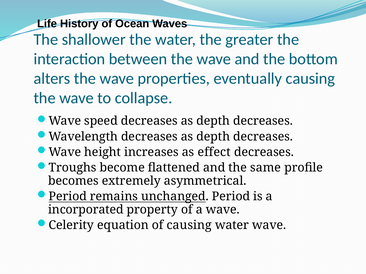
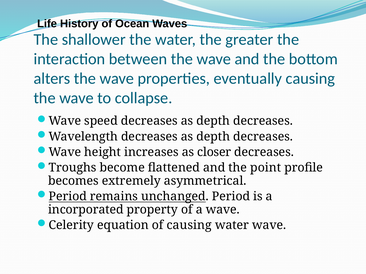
effect: effect -> closer (214, 152)
same: same -> point (266, 168)
